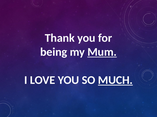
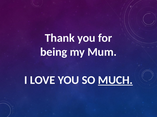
Mum underline: present -> none (102, 52)
